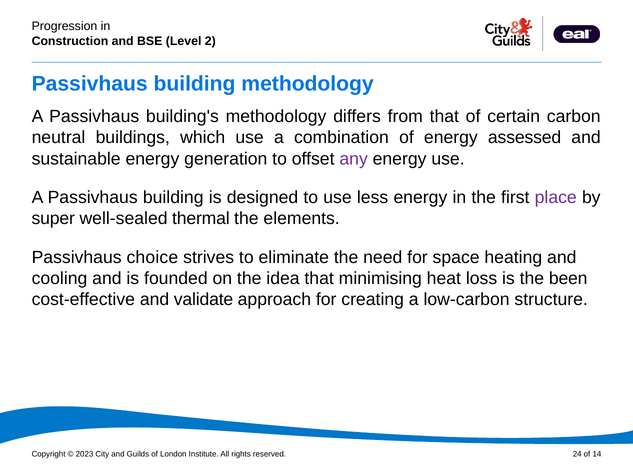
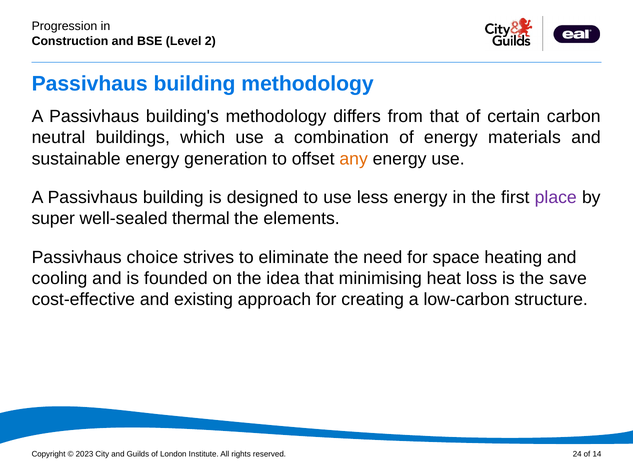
assessed: assessed -> materials (524, 138)
any colour: purple -> orange (354, 159)
been: been -> save (568, 278)
validate: validate -> existing (204, 299)
